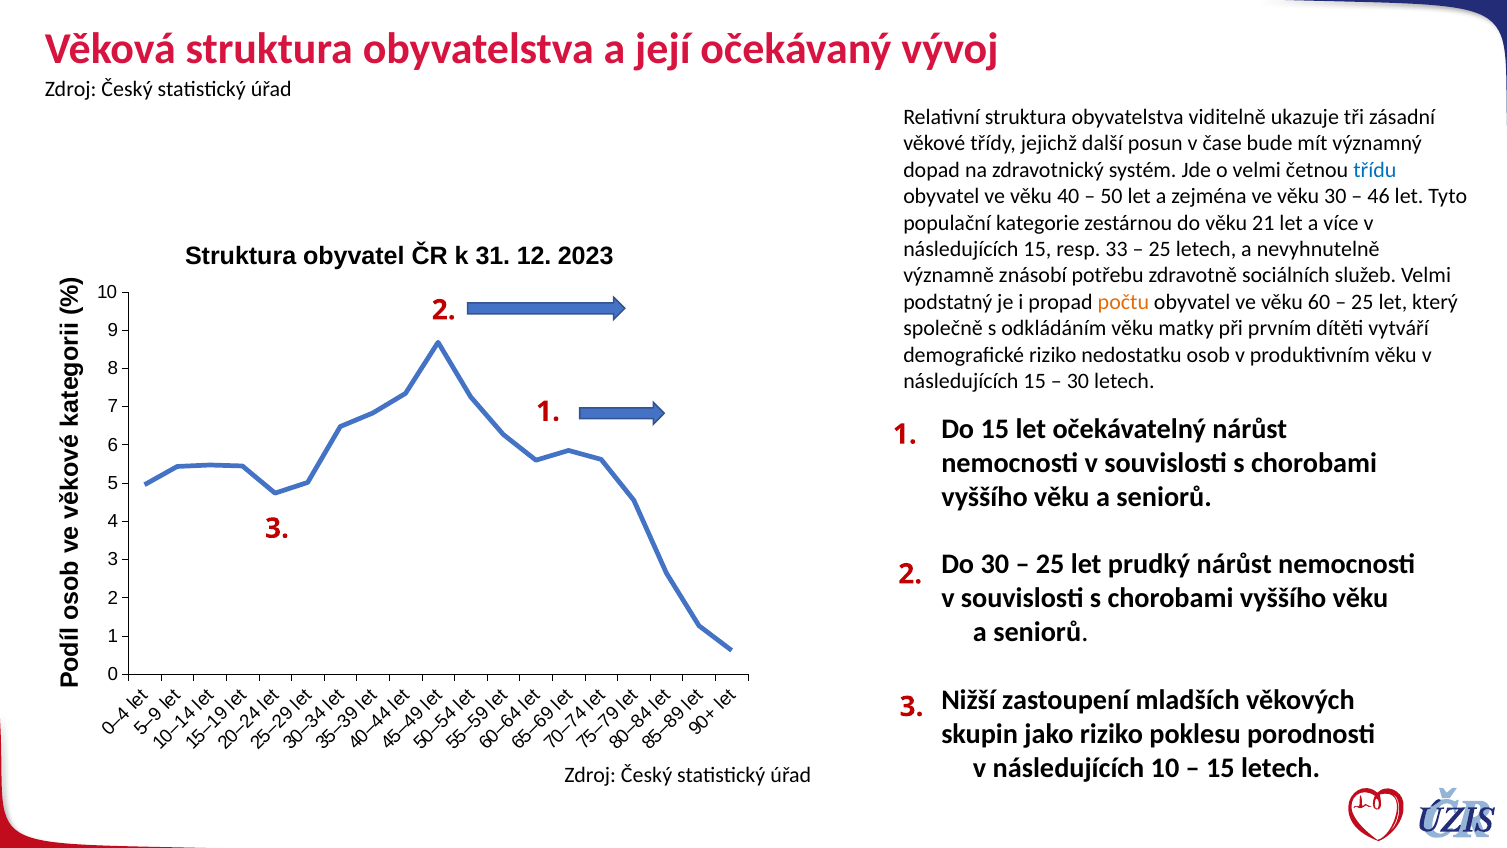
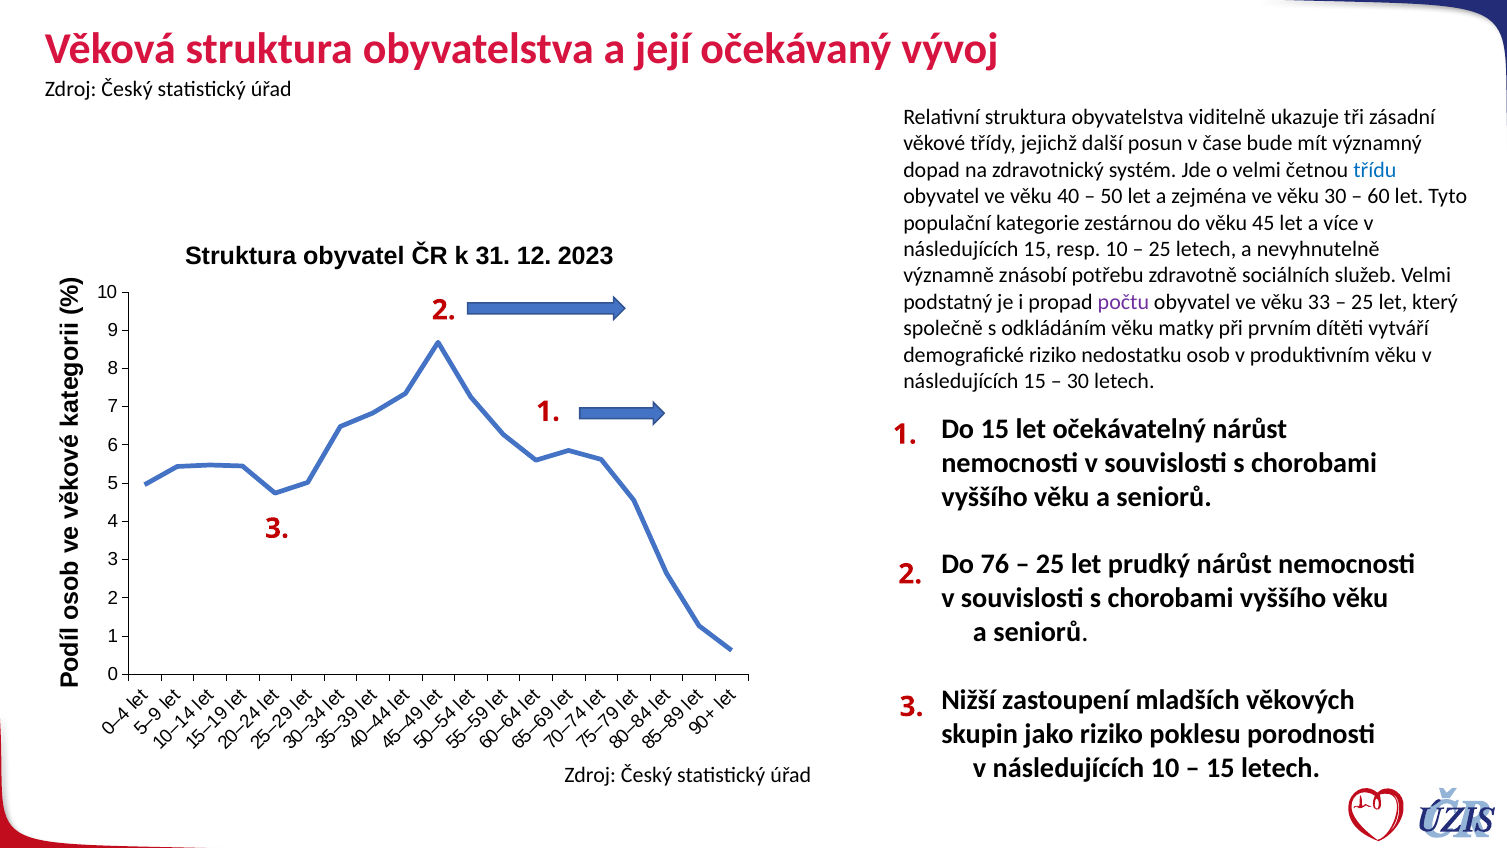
46: 46 -> 60 (1379, 196)
21: 21 -> 45 (1263, 223)
resp 33: 33 -> 10 (1116, 249)
počtu colour: orange -> purple (1123, 302)
60: 60 -> 33 (1319, 302)
Do 30: 30 -> 76 (995, 564)
